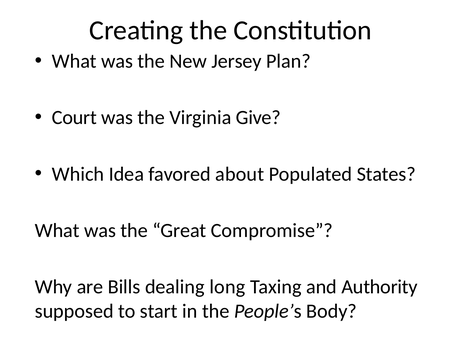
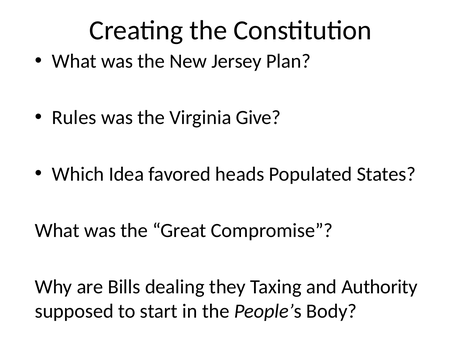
Court: Court -> Rules (74, 118)
about: about -> heads (240, 174)
long: long -> they (228, 287)
